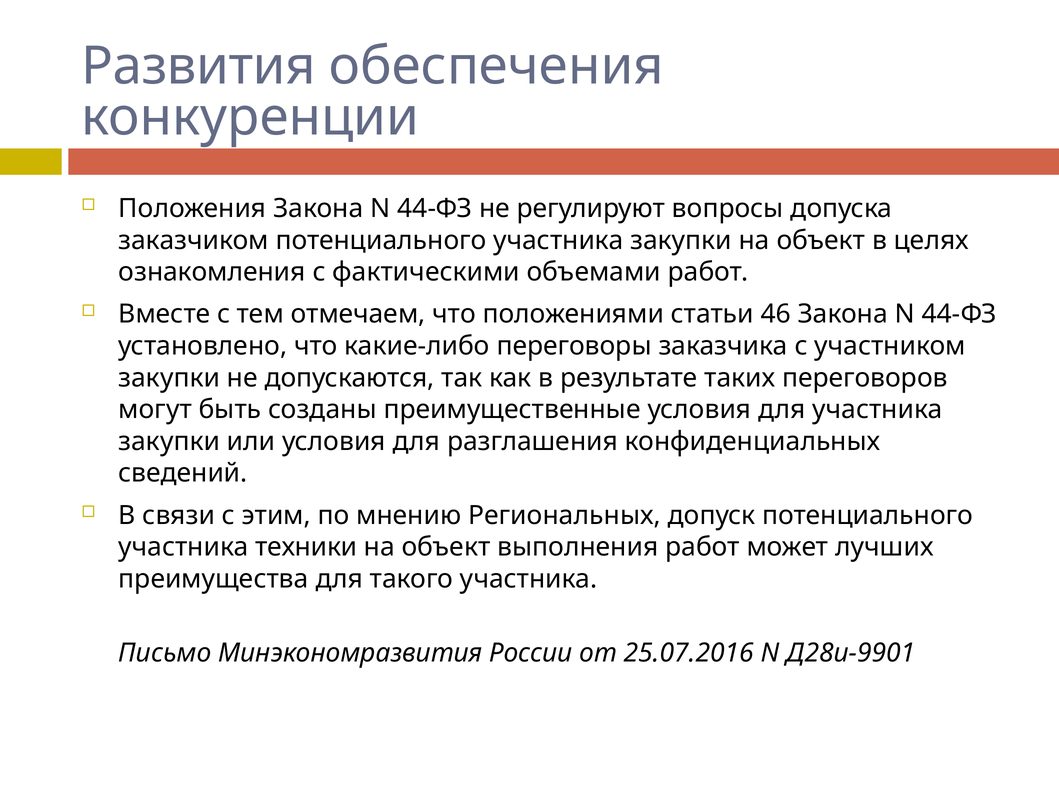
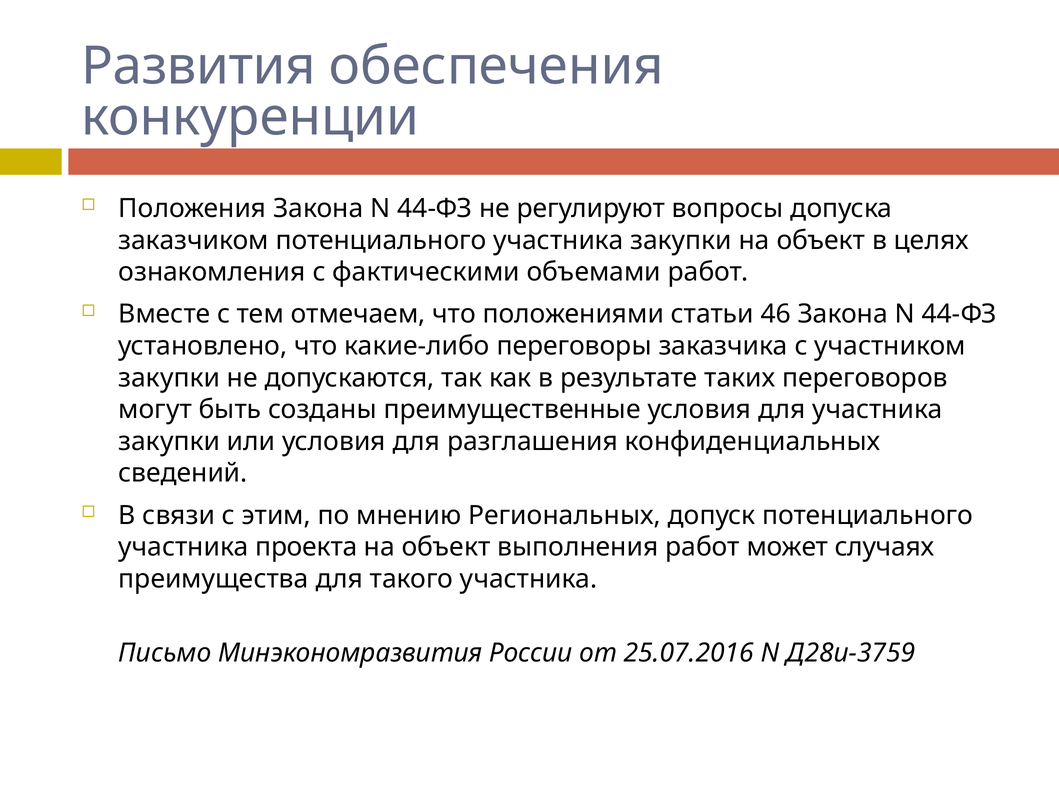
техники: техники -> проекта (306, 547)
лучших: лучших -> случаях (885, 547)
Д28и-9901: Д28и-9901 -> Д28и-3759 (851, 652)
